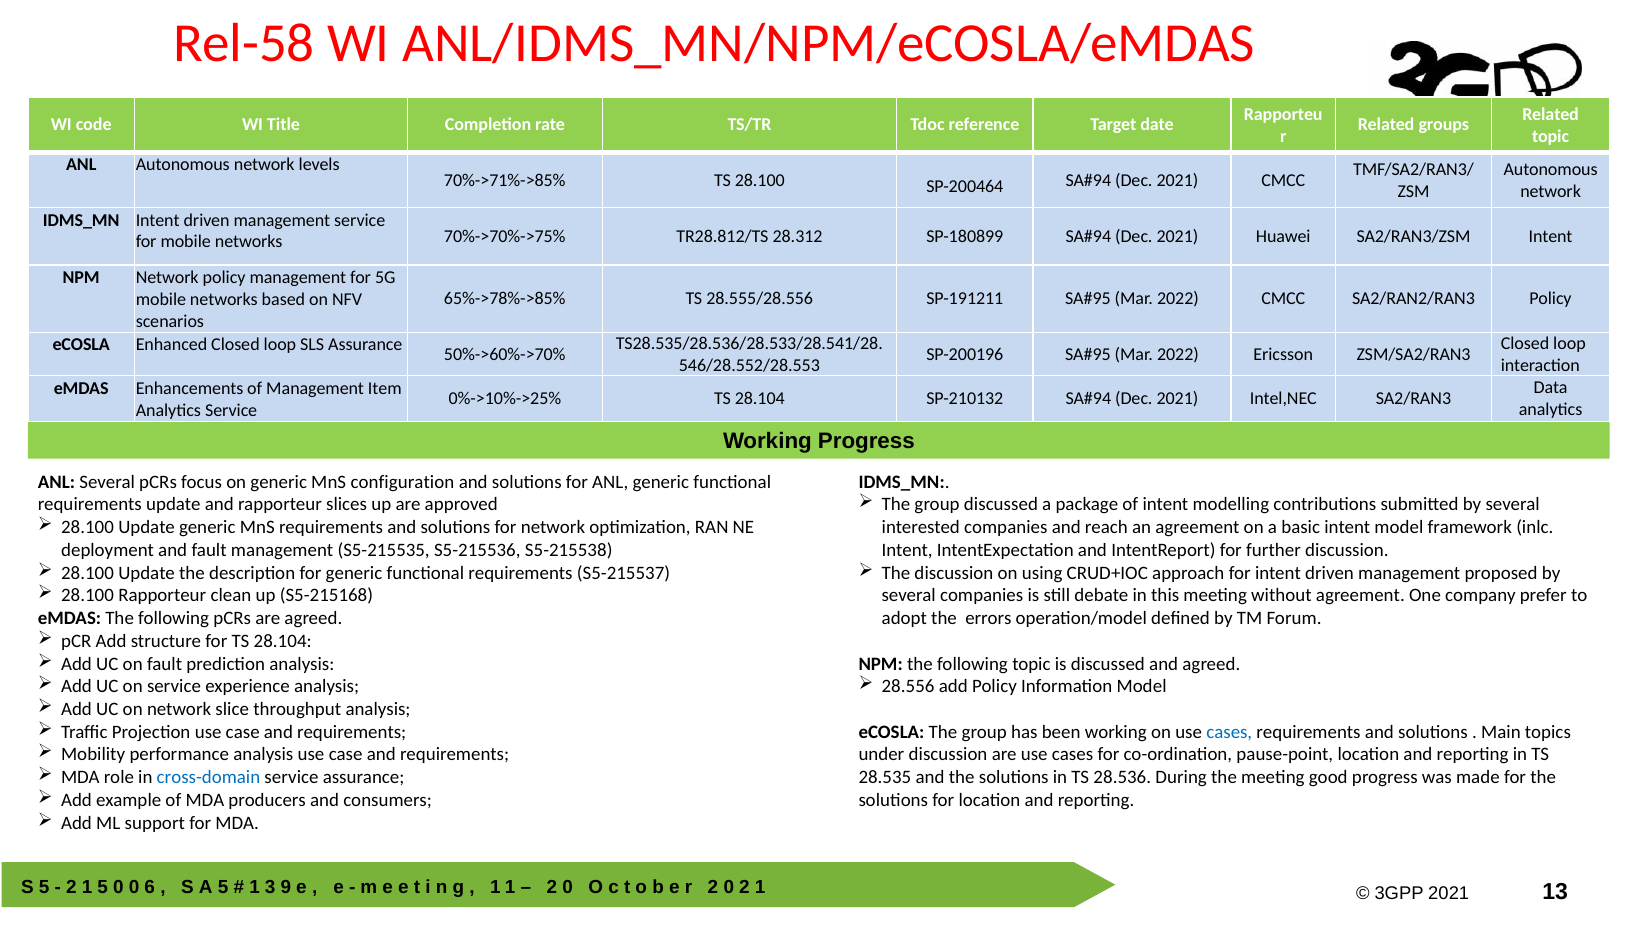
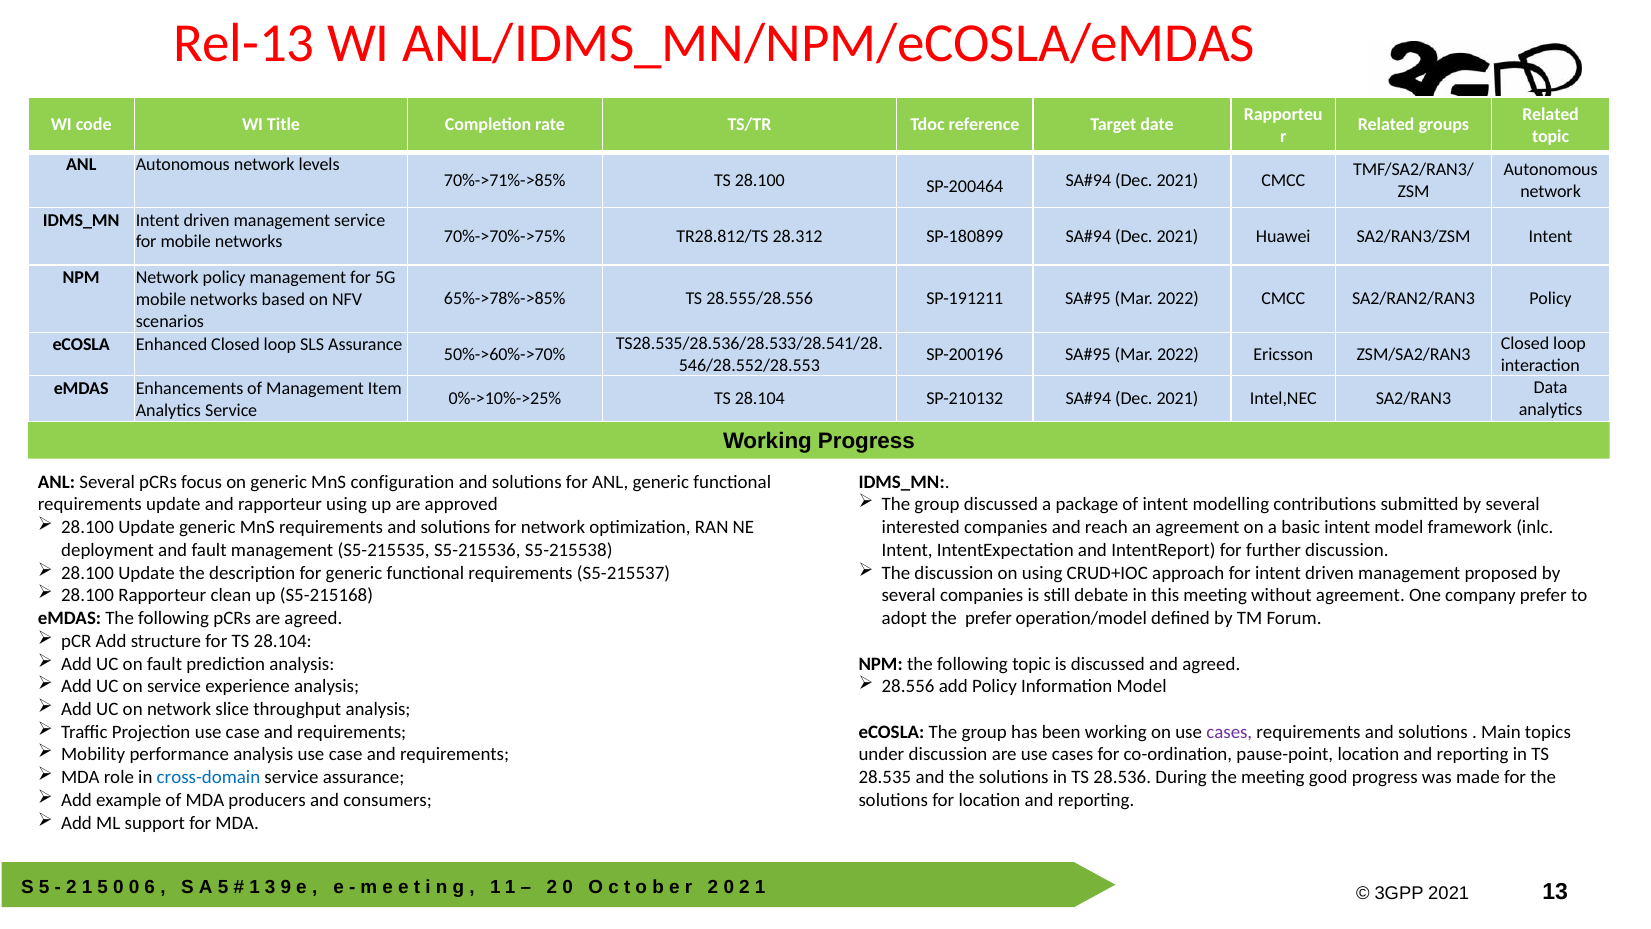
Rel-58: Rel-58 -> Rel-13 (244, 44)
rapporteur slices: slices -> using (347, 505)
the errors: errors -> prefer (988, 618)
cases colour: blue -> purple (1229, 732)
